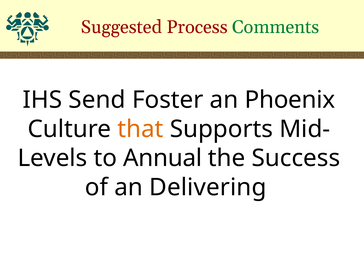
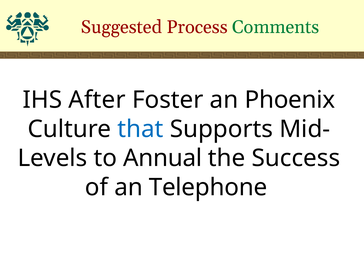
Send: Send -> After (97, 100)
that colour: orange -> blue (140, 129)
Delivering: Delivering -> Telephone (208, 187)
